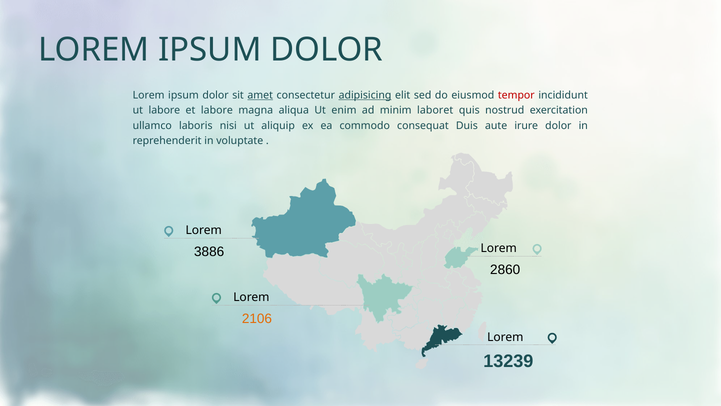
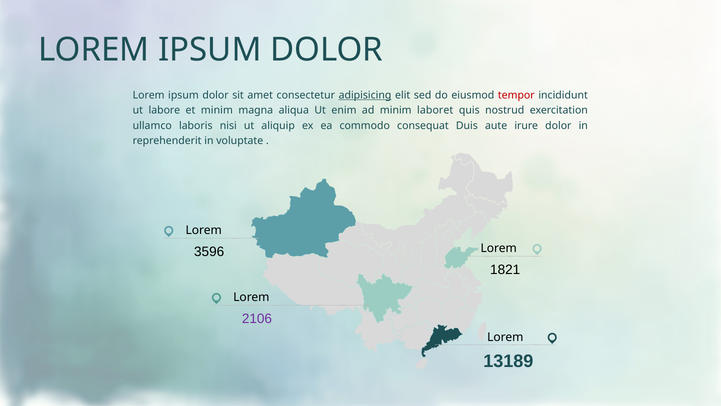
amet underline: present -> none (260, 95)
et labore: labore -> minim (217, 110)
3886: 3886 -> 3596 (209, 251)
2860: 2860 -> 1821 (505, 269)
2106 colour: orange -> purple (257, 318)
13239: 13239 -> 13189 (508, 361)
